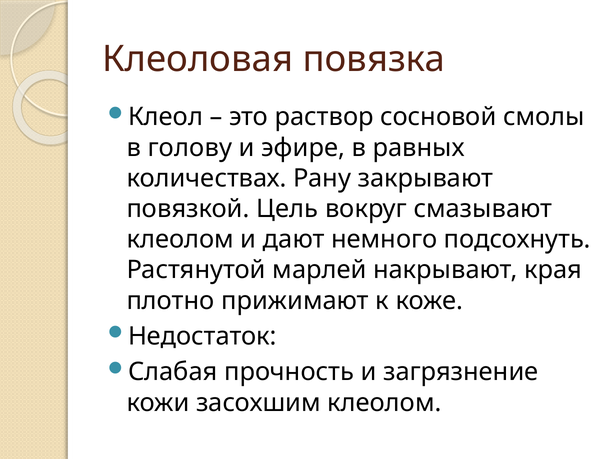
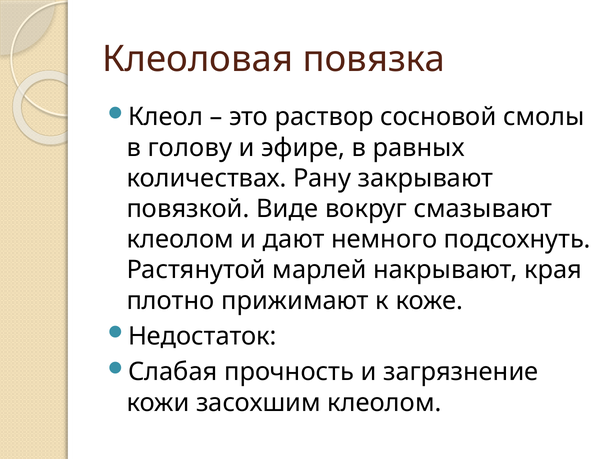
Цель: Цель -> Виде (287, 209)
